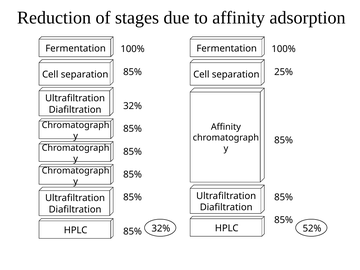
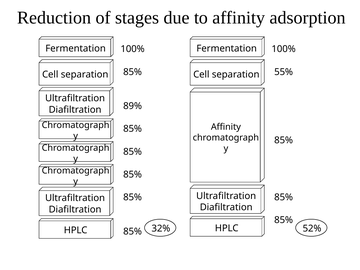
25%: 25% -> 55% (284, 72)
32%: 32% -> 89% (133, 106)
